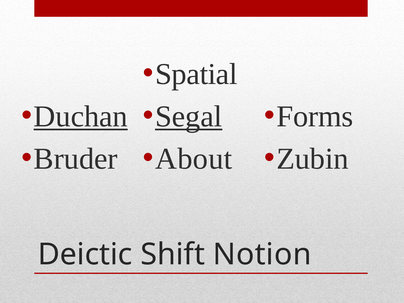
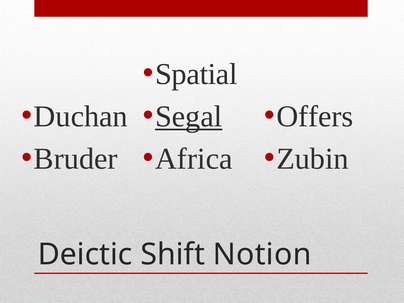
Duchan underline: present -> none (81, 116)
Forms: Forms -> Offers (315, 116)
About: About -> Africa (194, 159)
